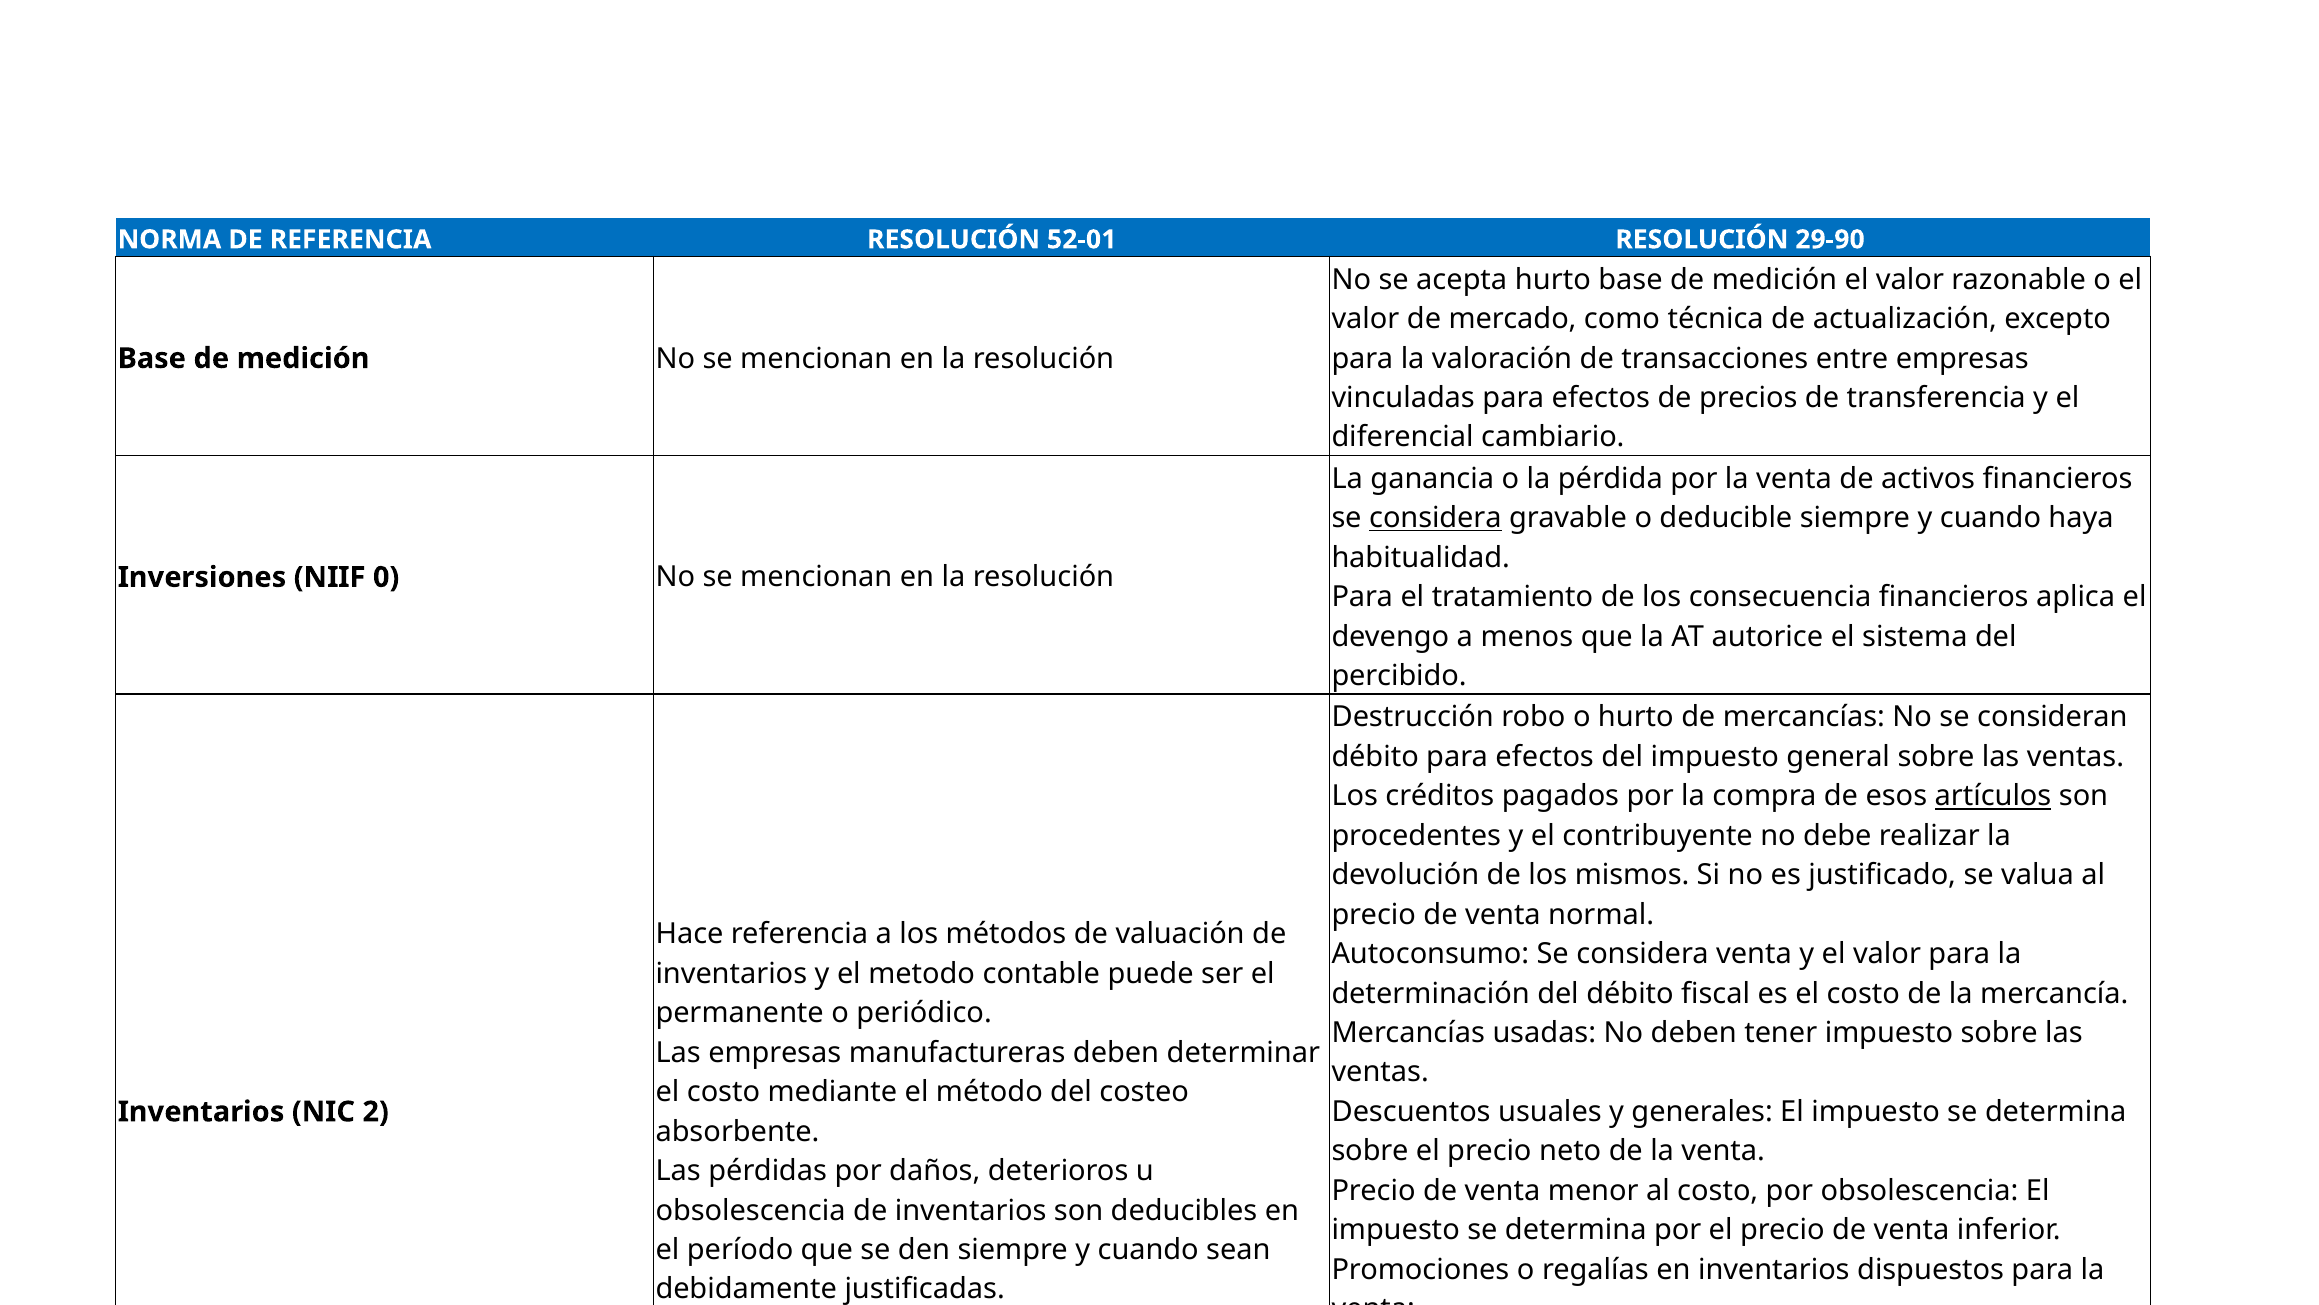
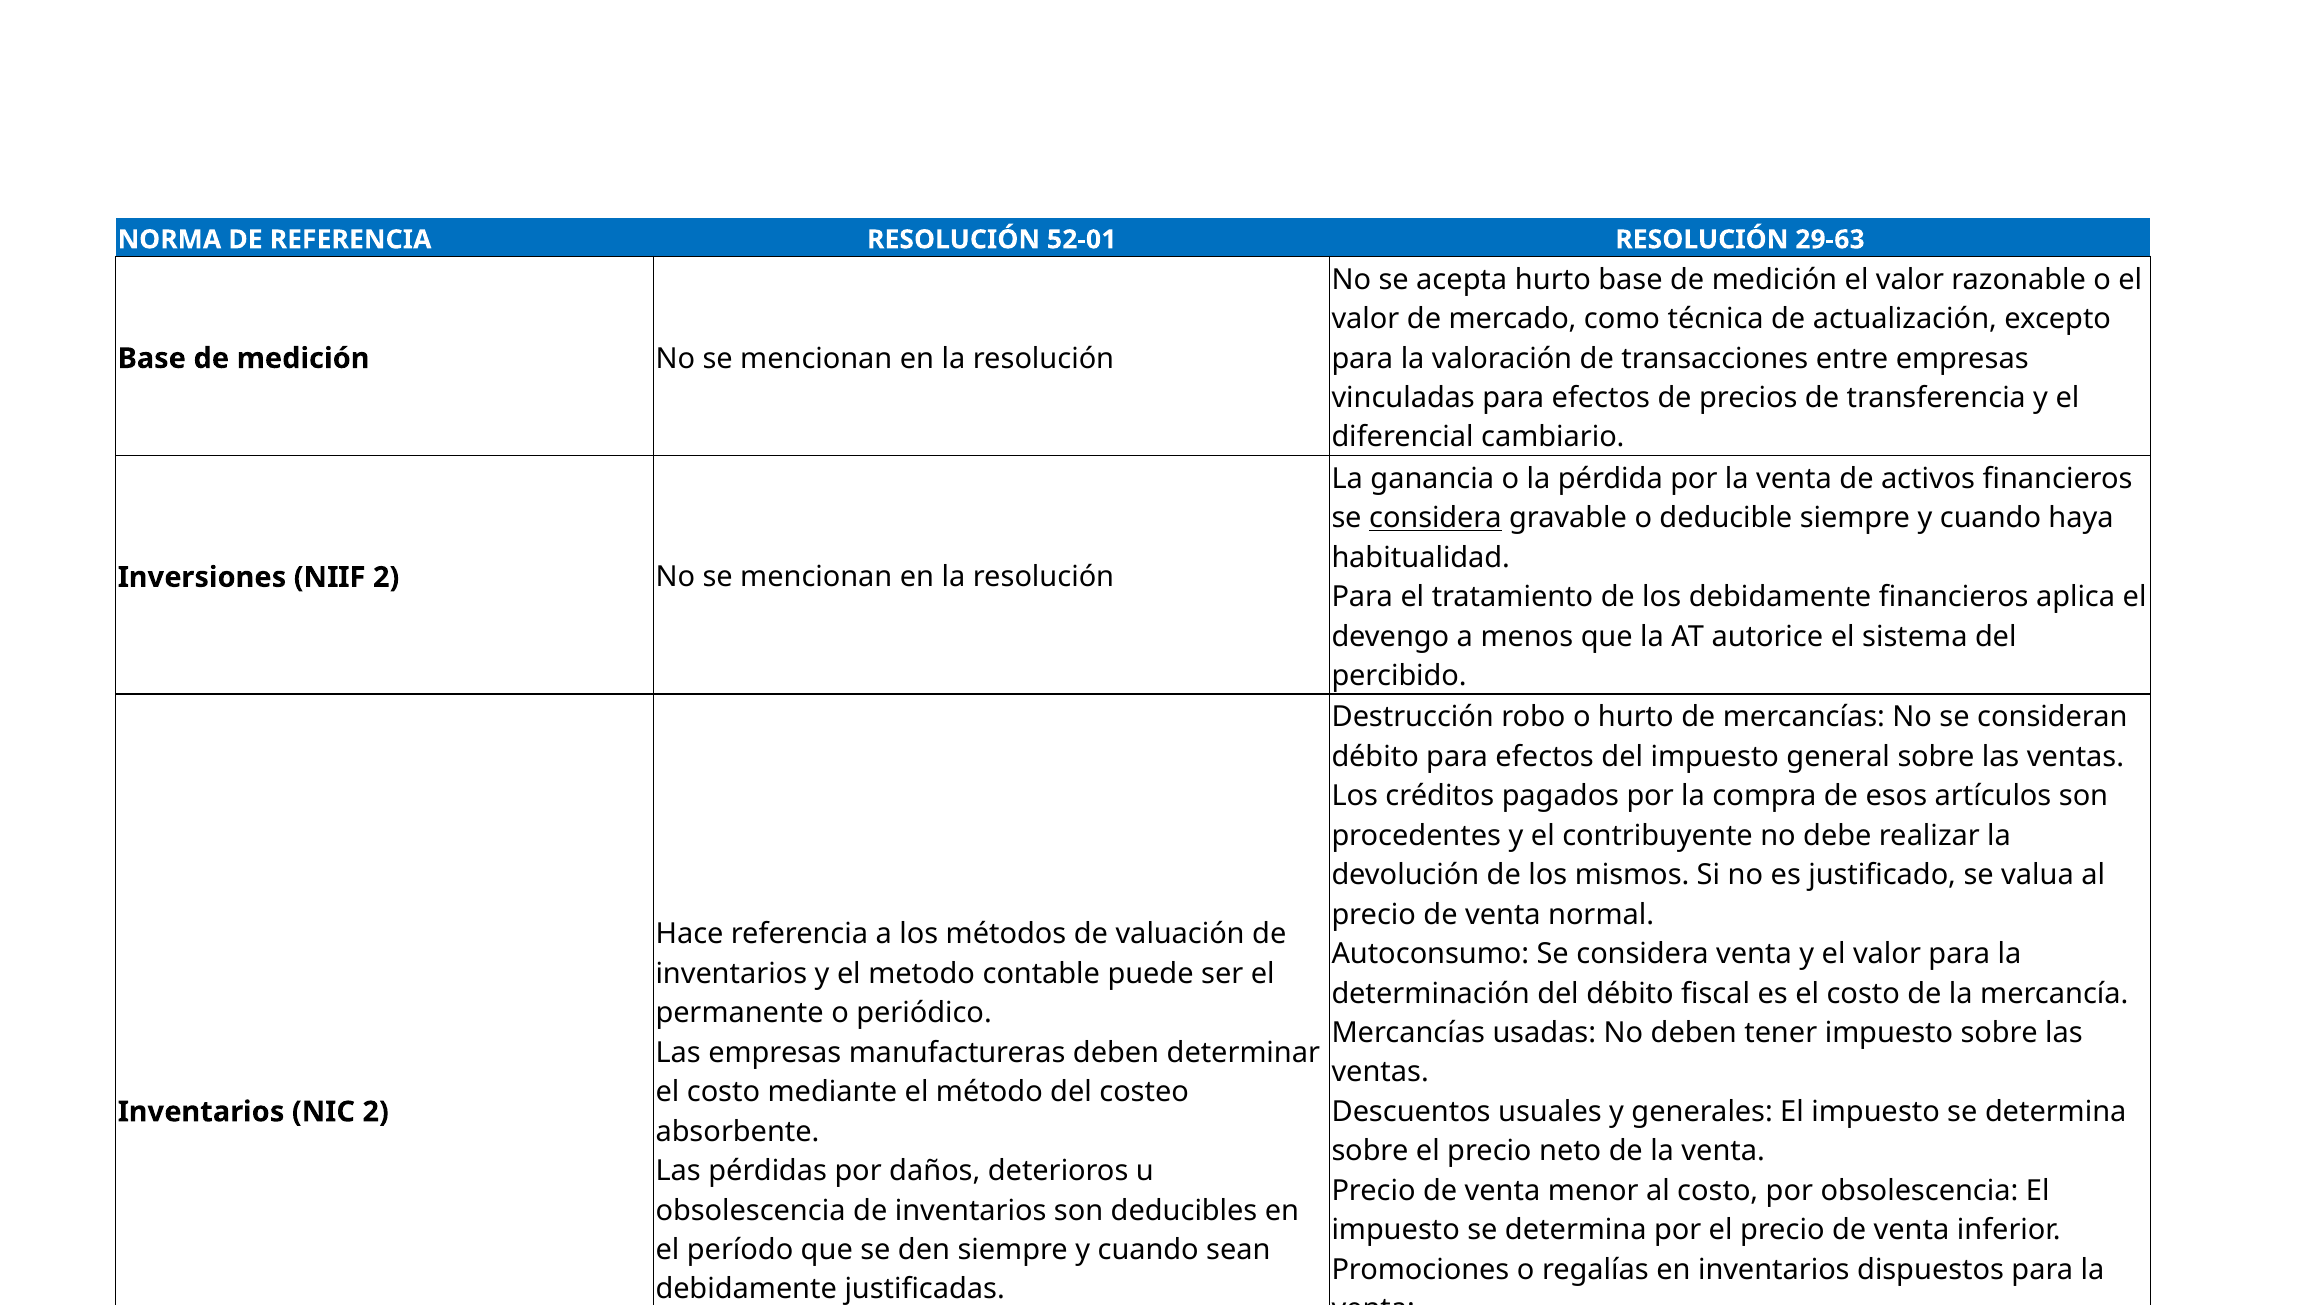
29-90: 29-90 -> 29-63 (1830, 240)
NIIF 0: 0 -> 2 (386, 577)
los consecuencia: consecuencia -> debidamente (1780, 597)
artículos underline: present -> none (1993, 796)
